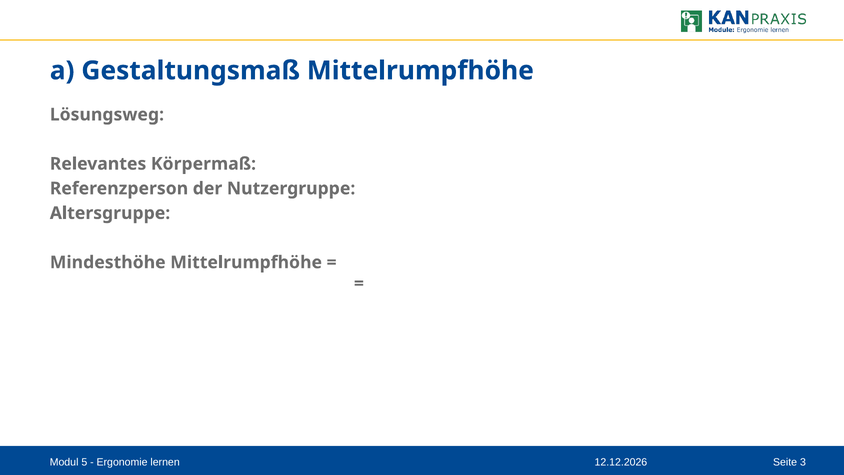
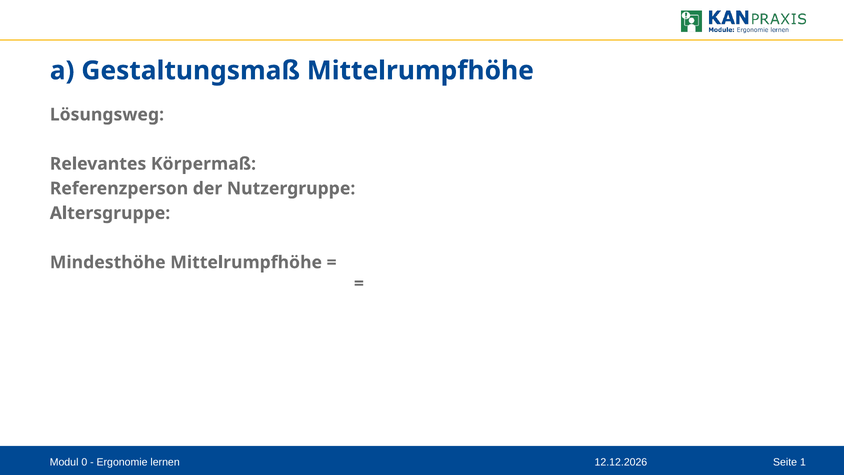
5: 5 -> 0 (84, 462)
3: 3 -> 1 (803, 462)
